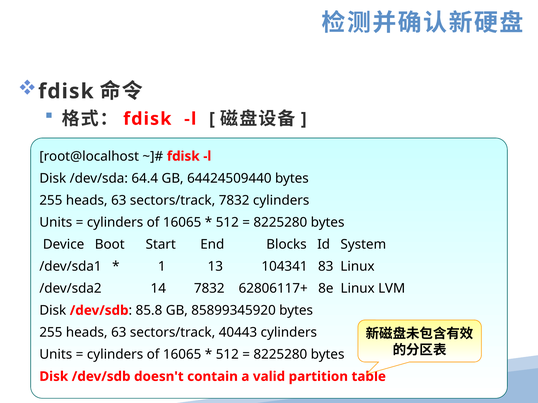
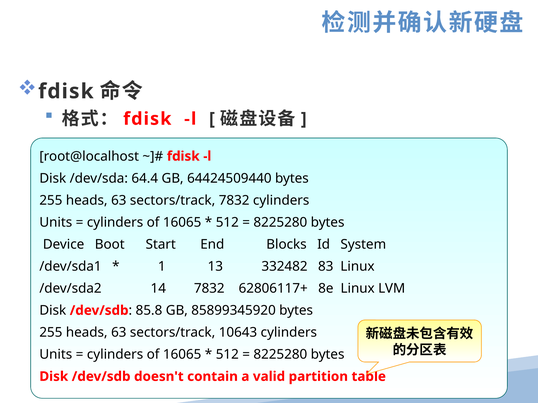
104341: 104341 -> 332482 (284, 267)
40443: 40443 -> 10643 (238, 333)
